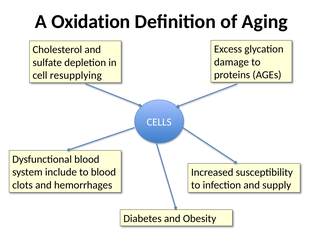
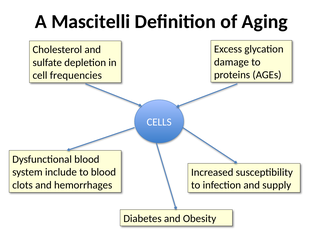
Oxidation: Oxidation -> Mascitelli (91, 22)
resupplying: resupplying -> frequencies (76, 75)
